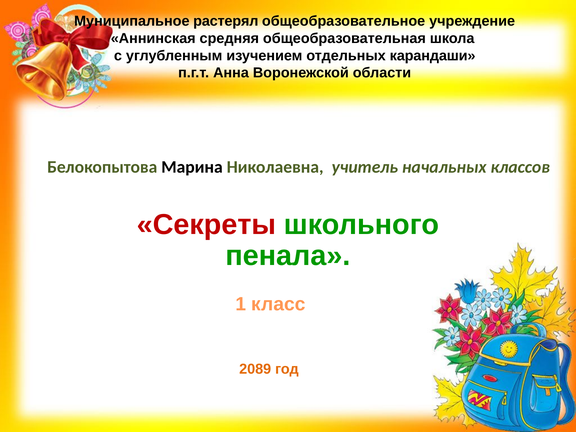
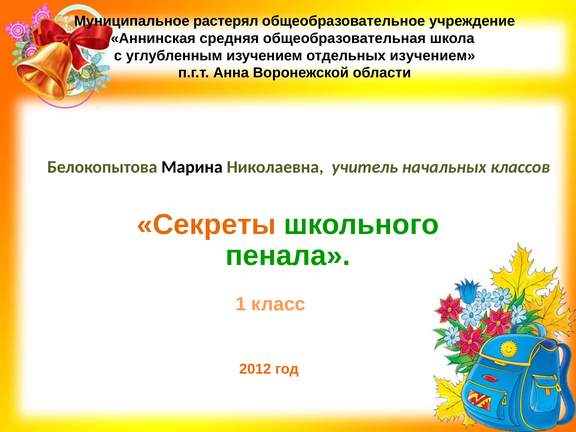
отдельных карандаши: карандаши -> изучением (432, 56)
Секреты colour: red -> orange (206, 225)
2089: 2089 -> 2012 (255, 369)
